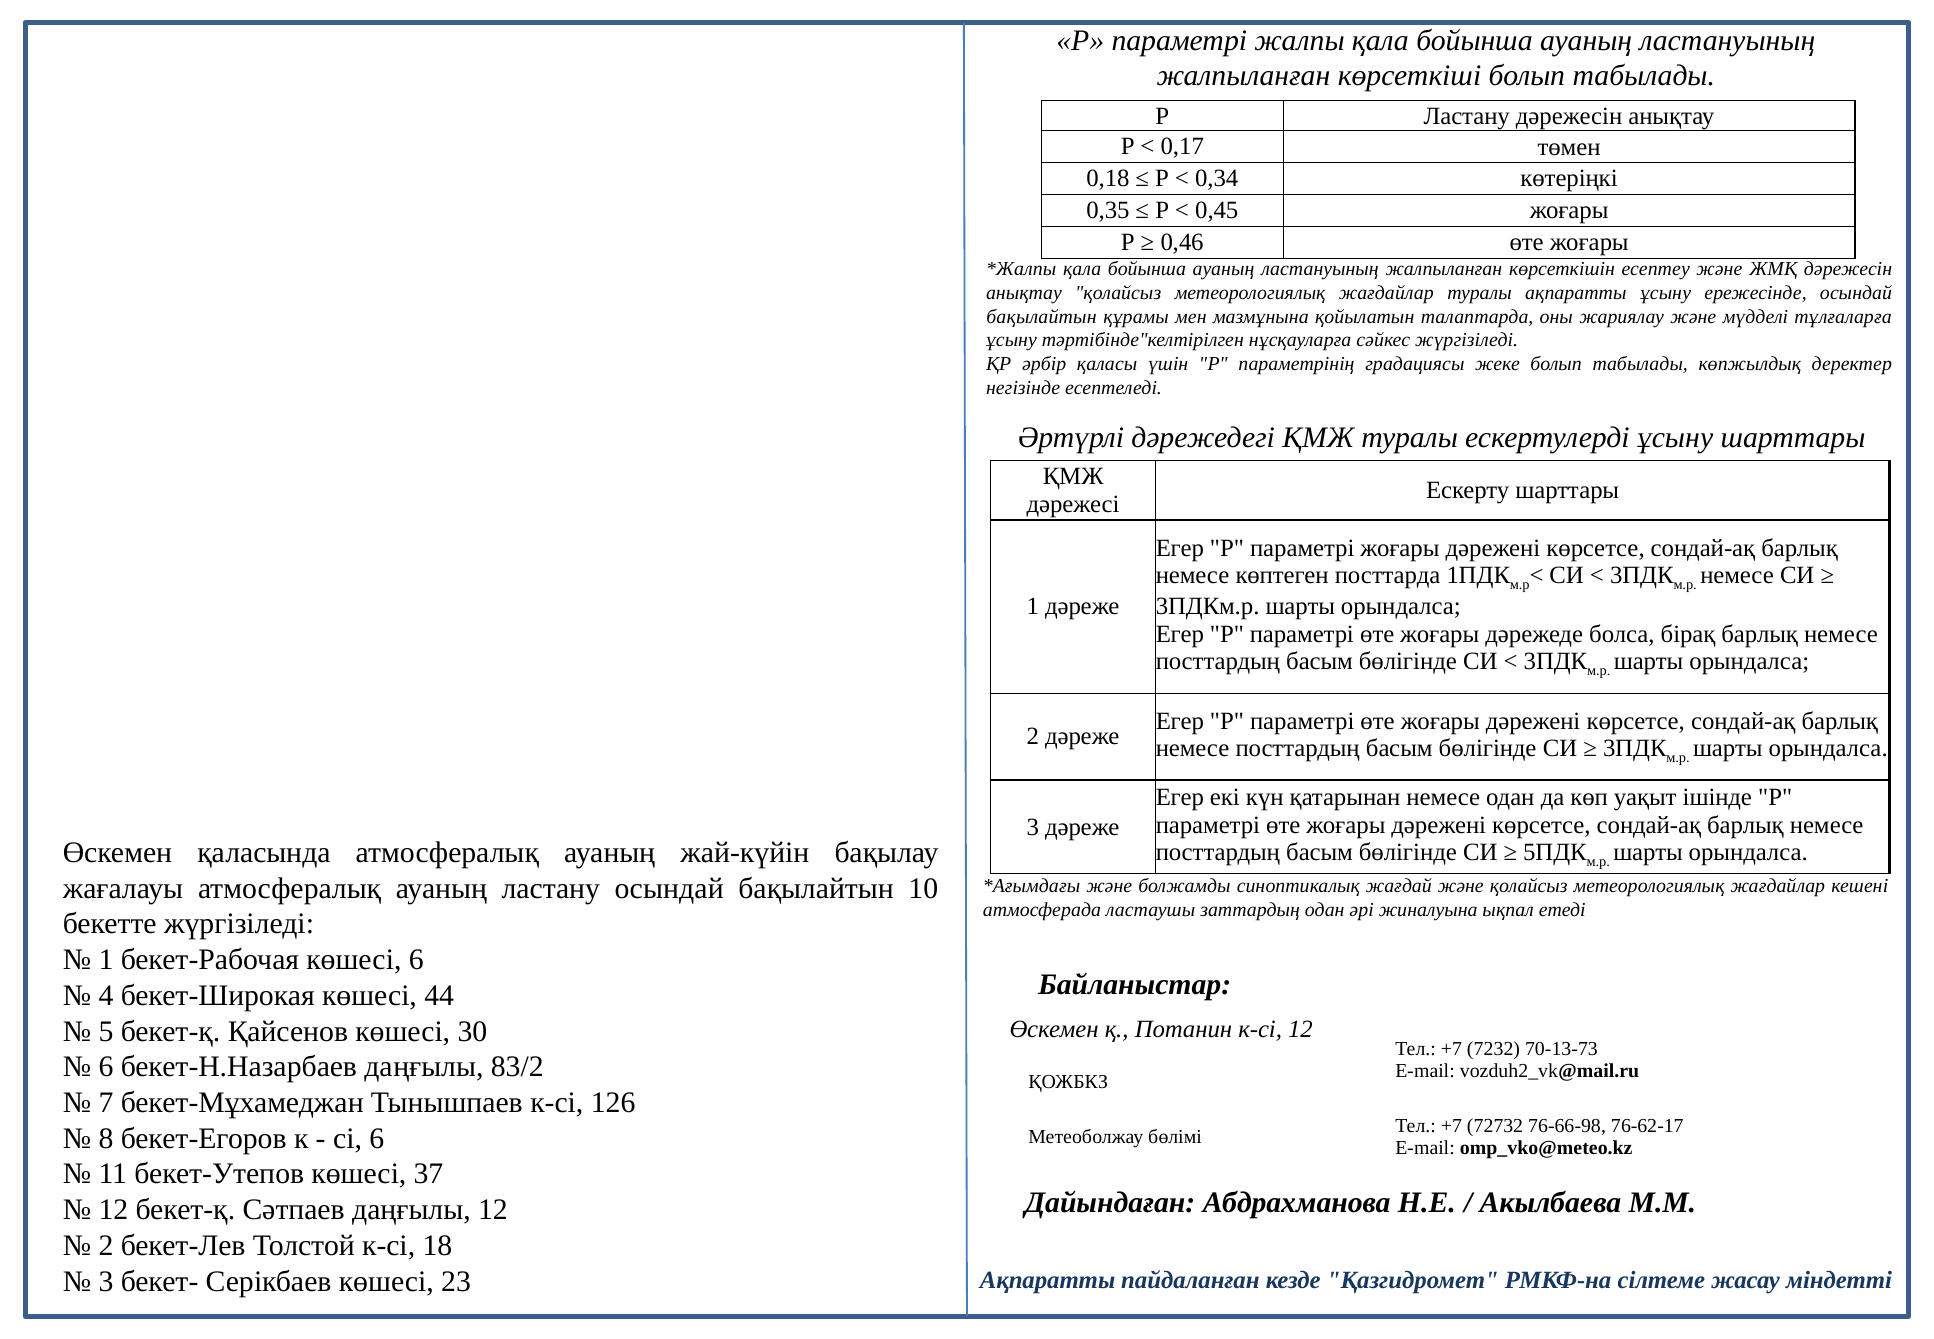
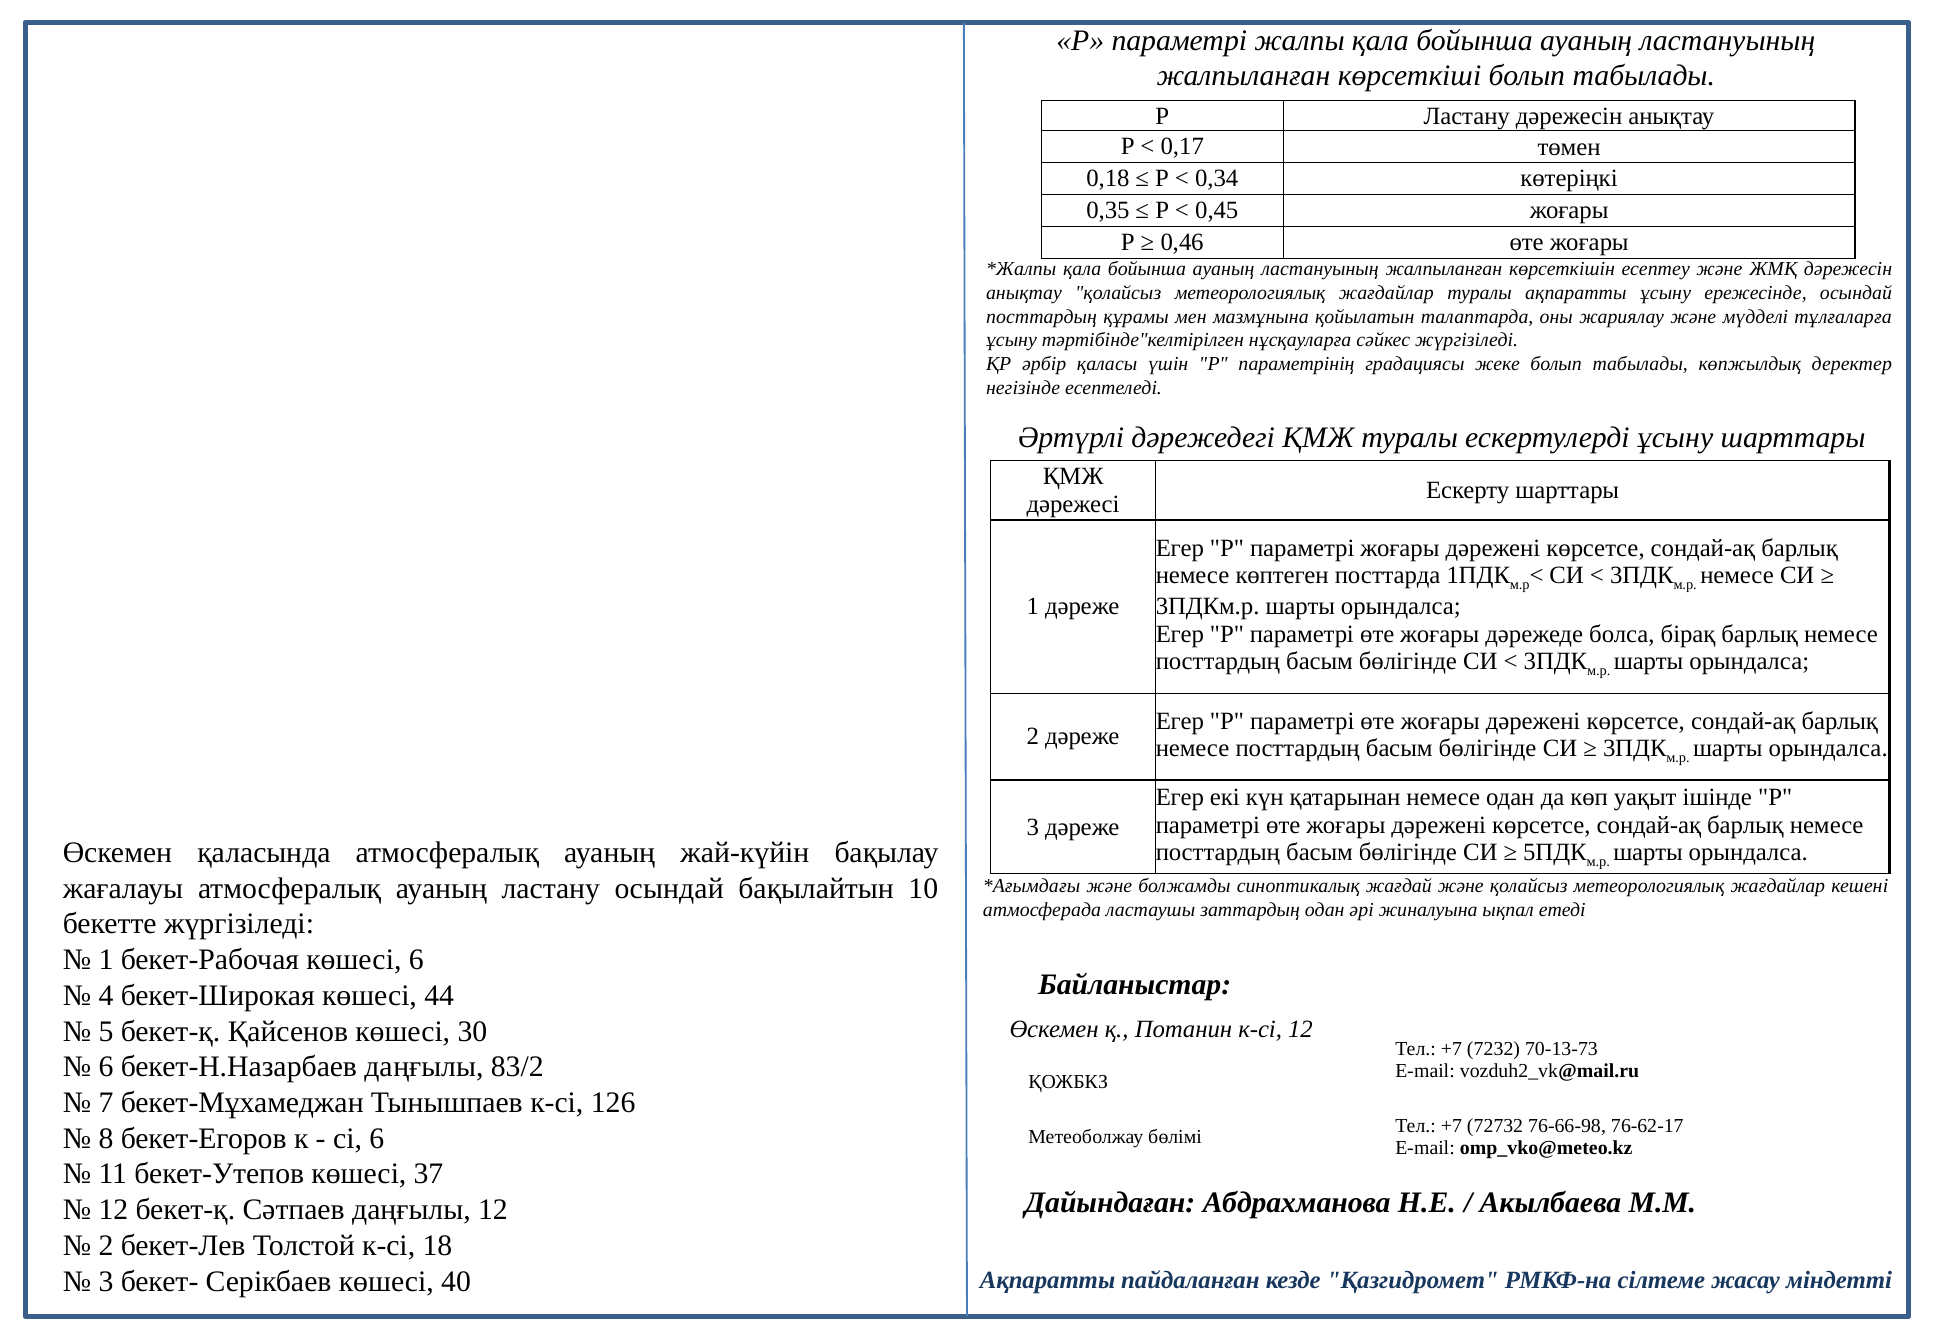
бақылайтын: бақылайтын -> посттардың (1042, 317)
23: 23 -> 40 (456, 1281)
